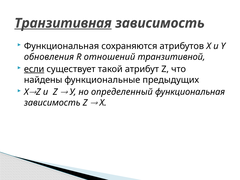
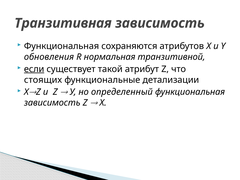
Транзитивная underline: present -> none (63, 23)
отношений: отношений -> нормальная (110, 57)
найдены: найдены -> стоящих (43, 80)
предыдущих: предыдущих -> детализации (171, 80)
